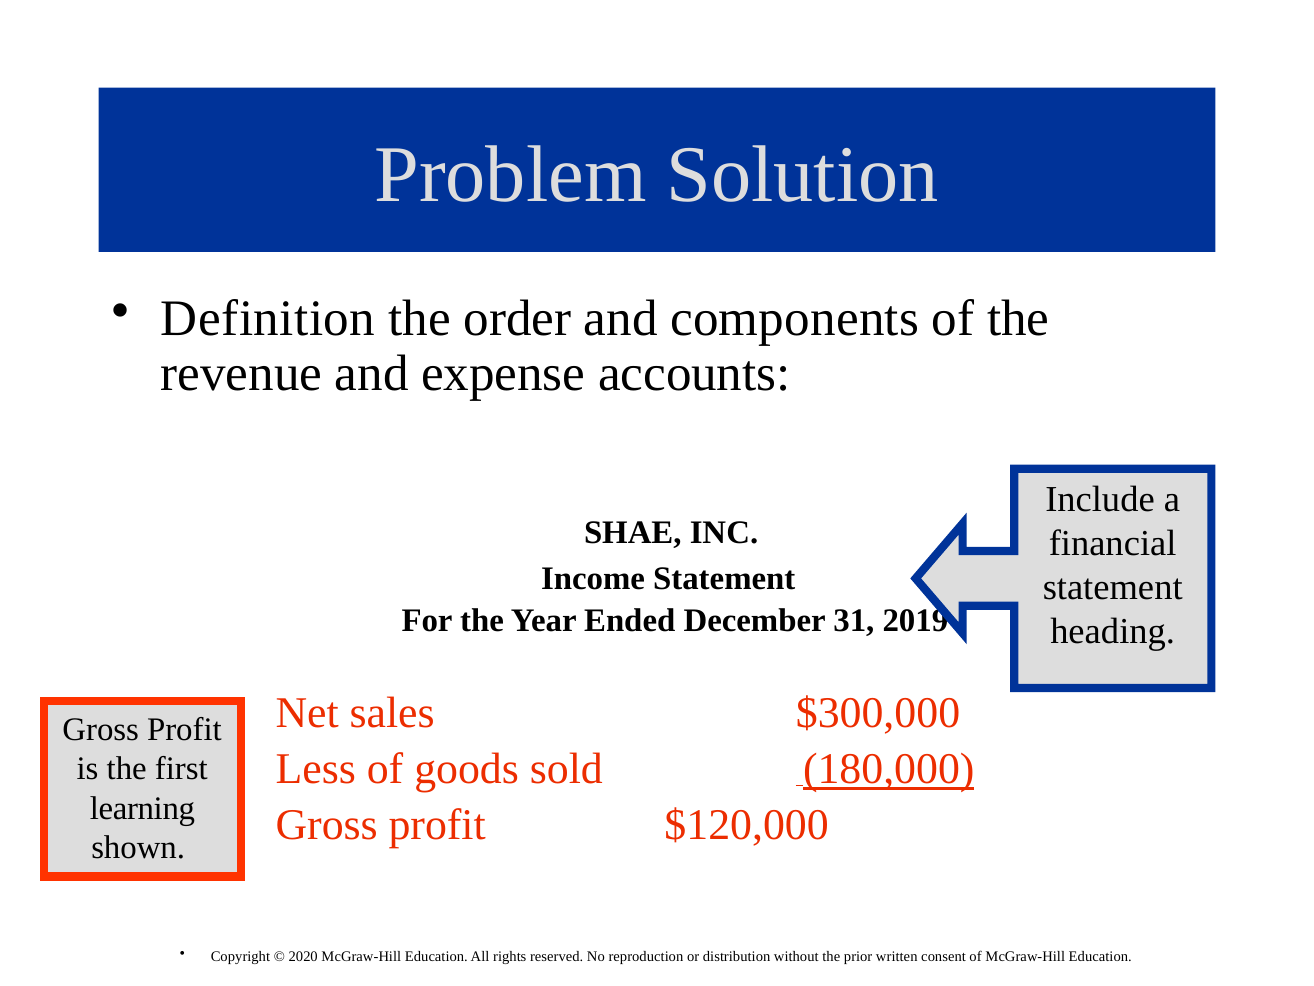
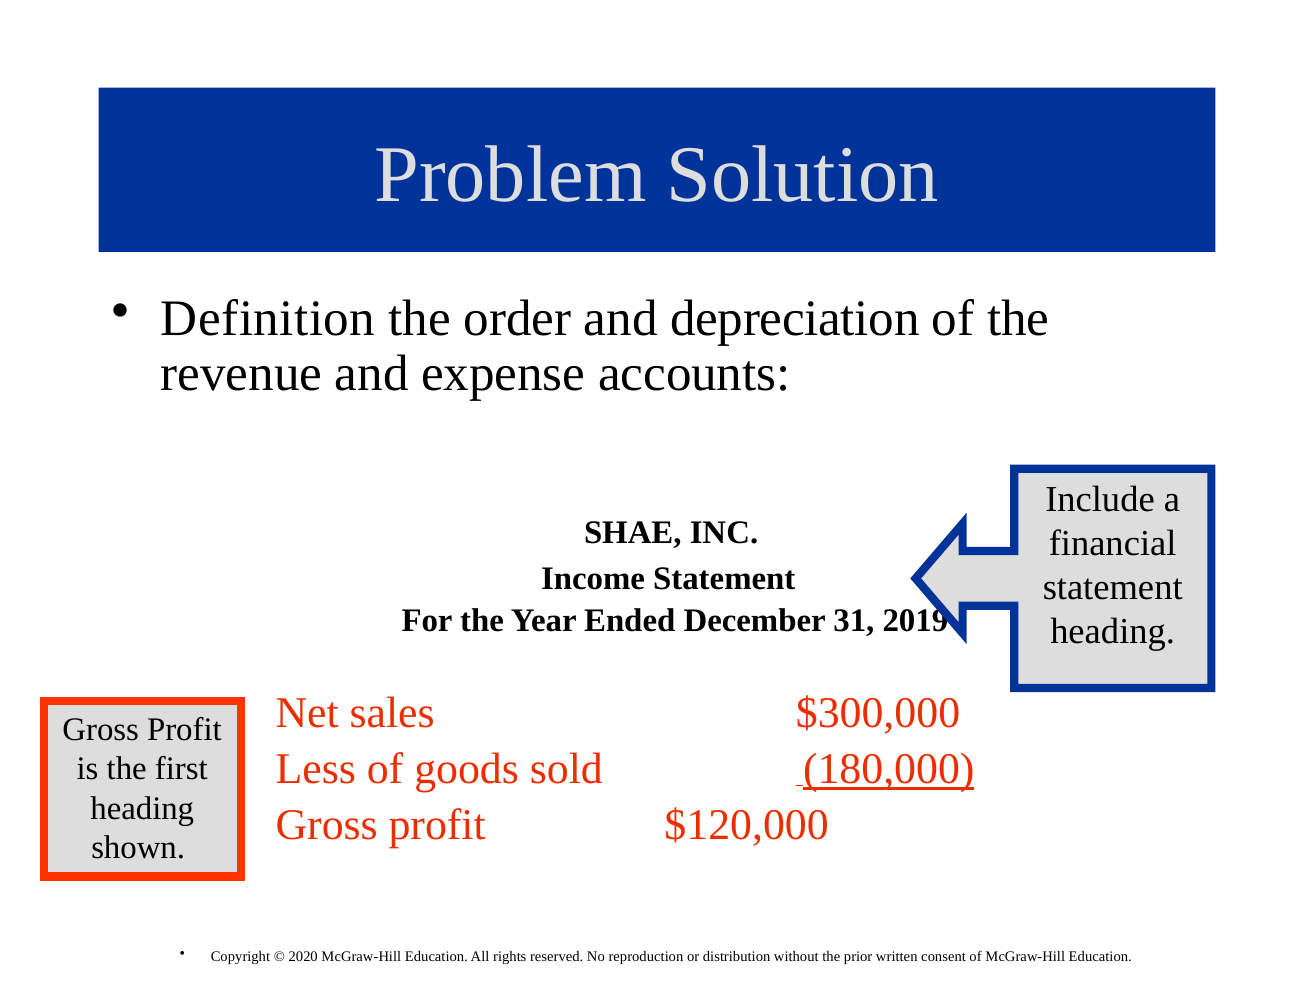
components: components -> depreciation (795, 319)
learning: learning -> heading (142, 808)
